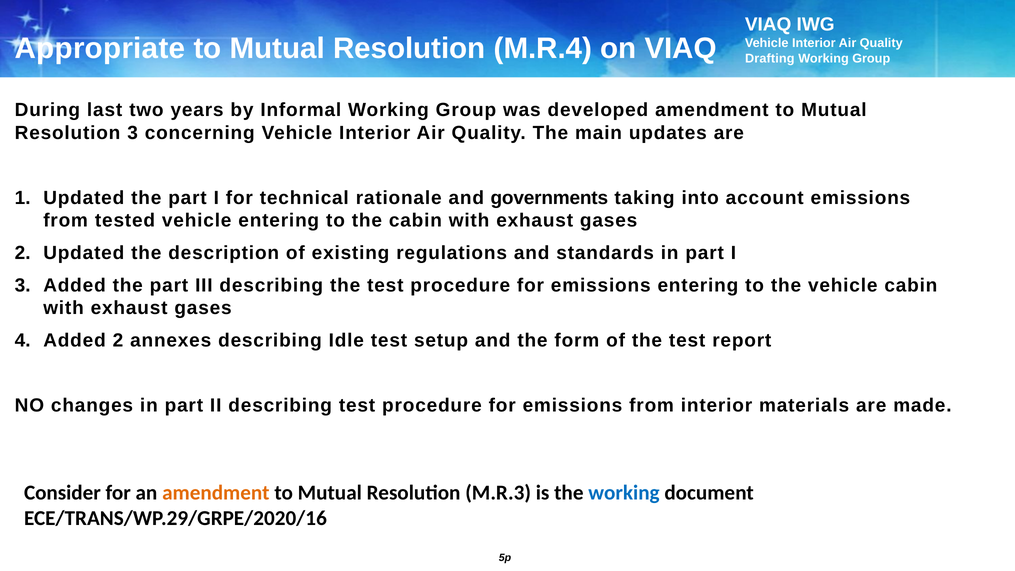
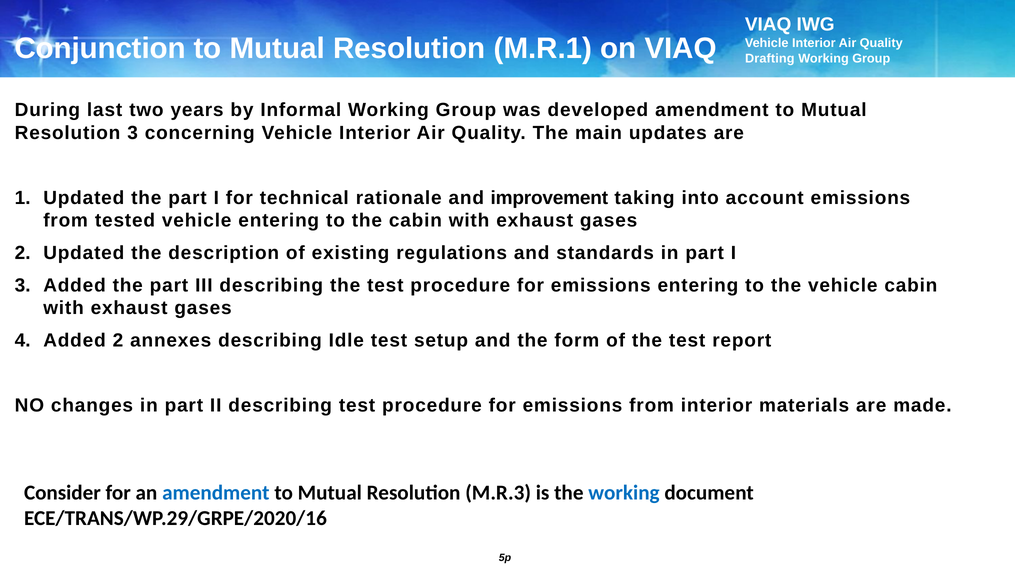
Appropriate: Appropriate -> Conjunction (100, 49)
M.R.4: M.R.4 -> M.R.1 (543, 49)
governments: governments -> improvement (549, 198)
amendment colour: orange -> blue (216, 493)
